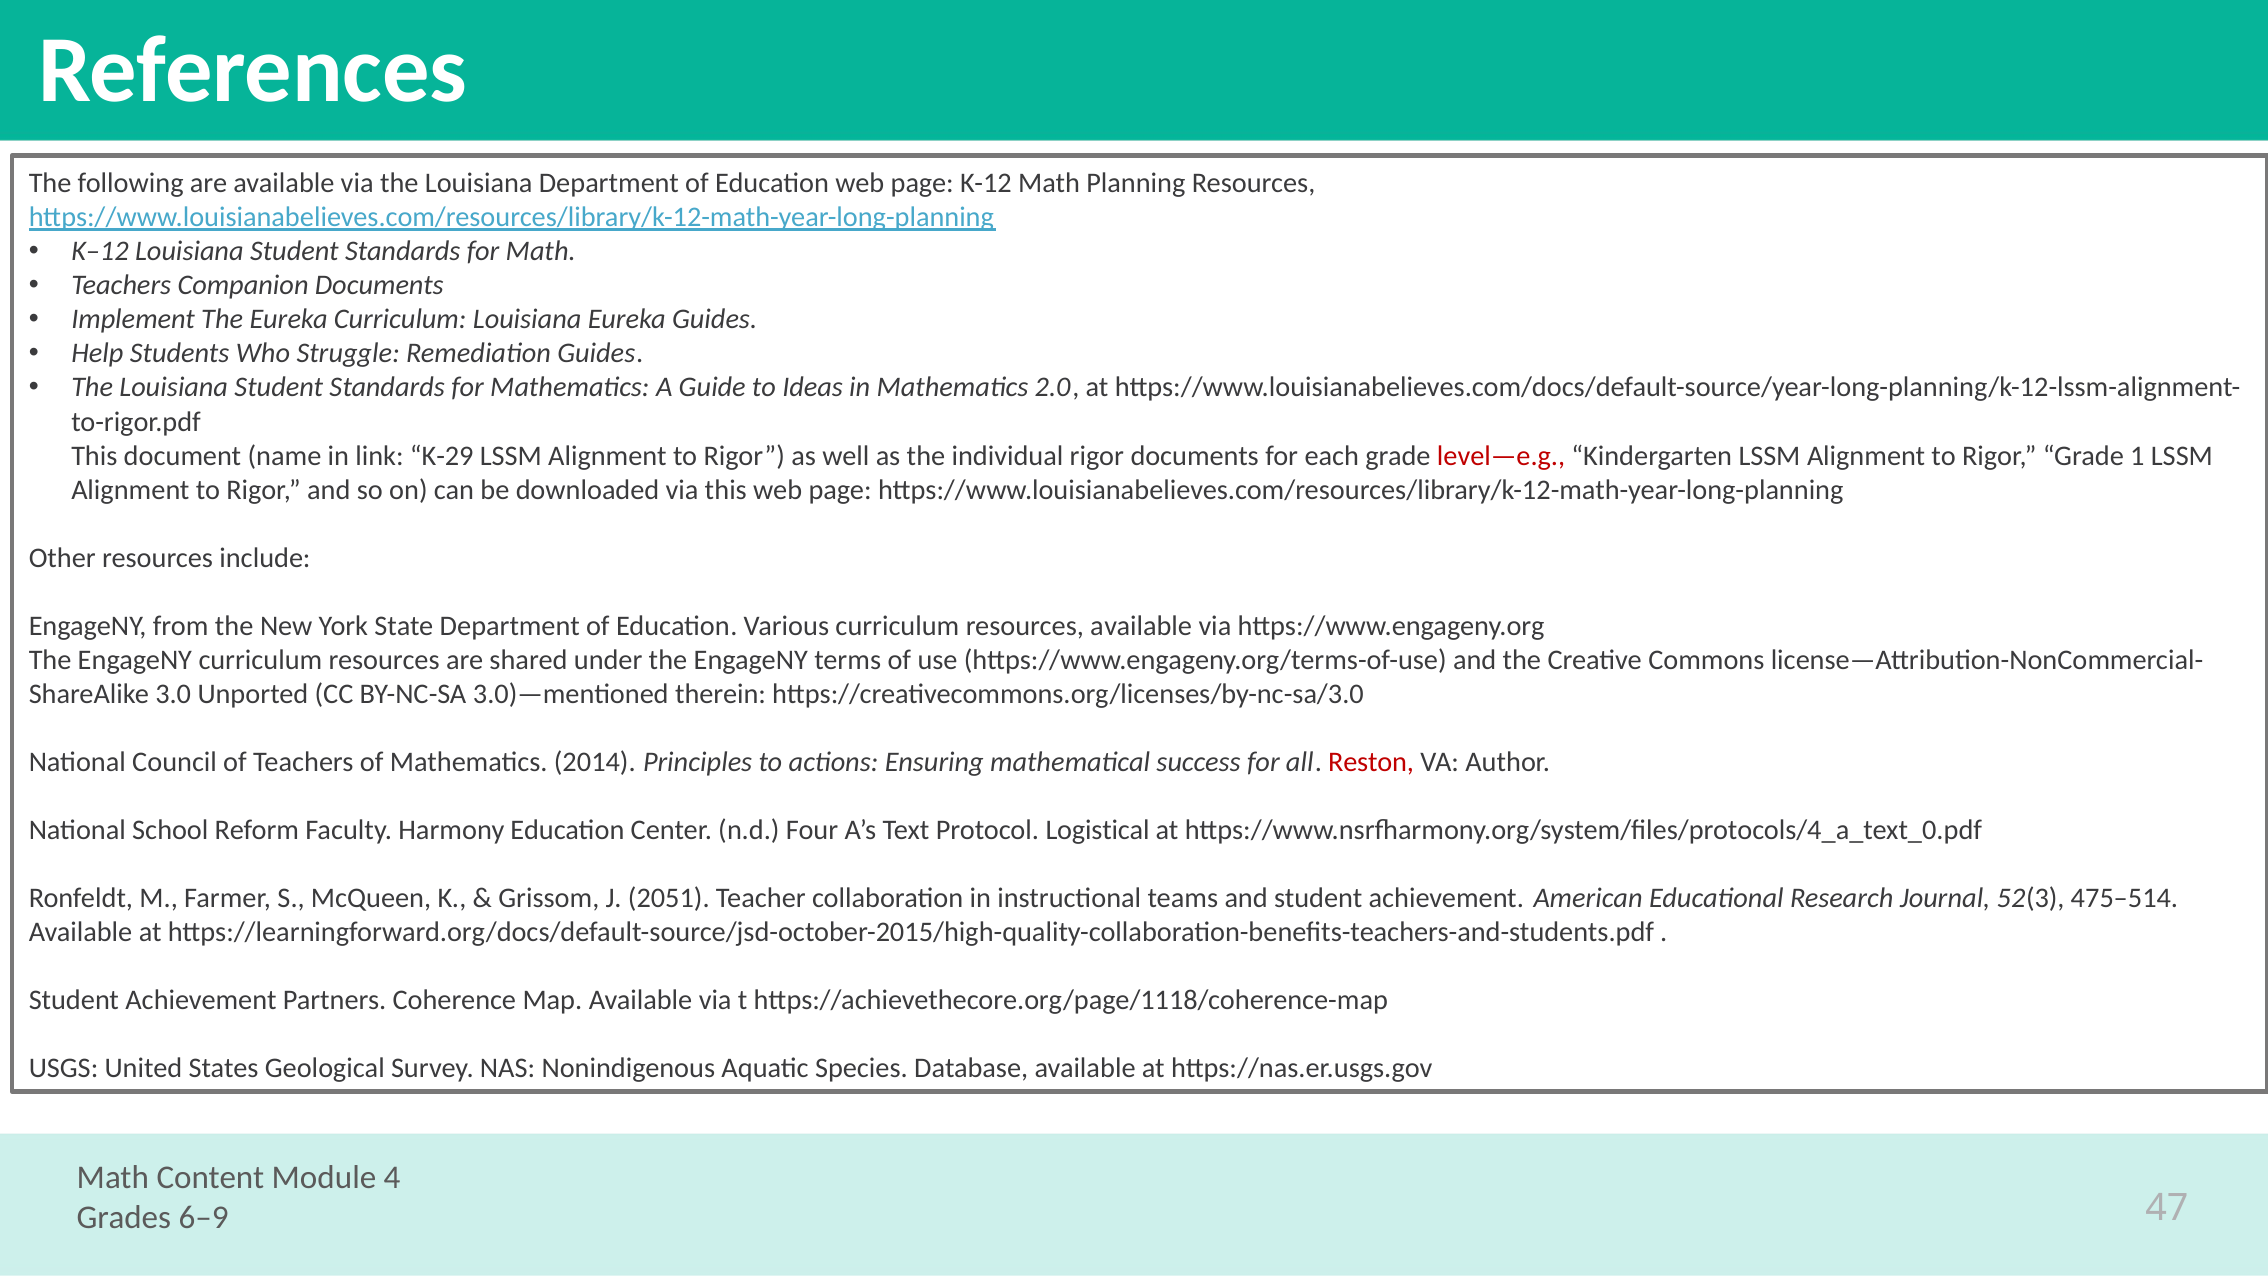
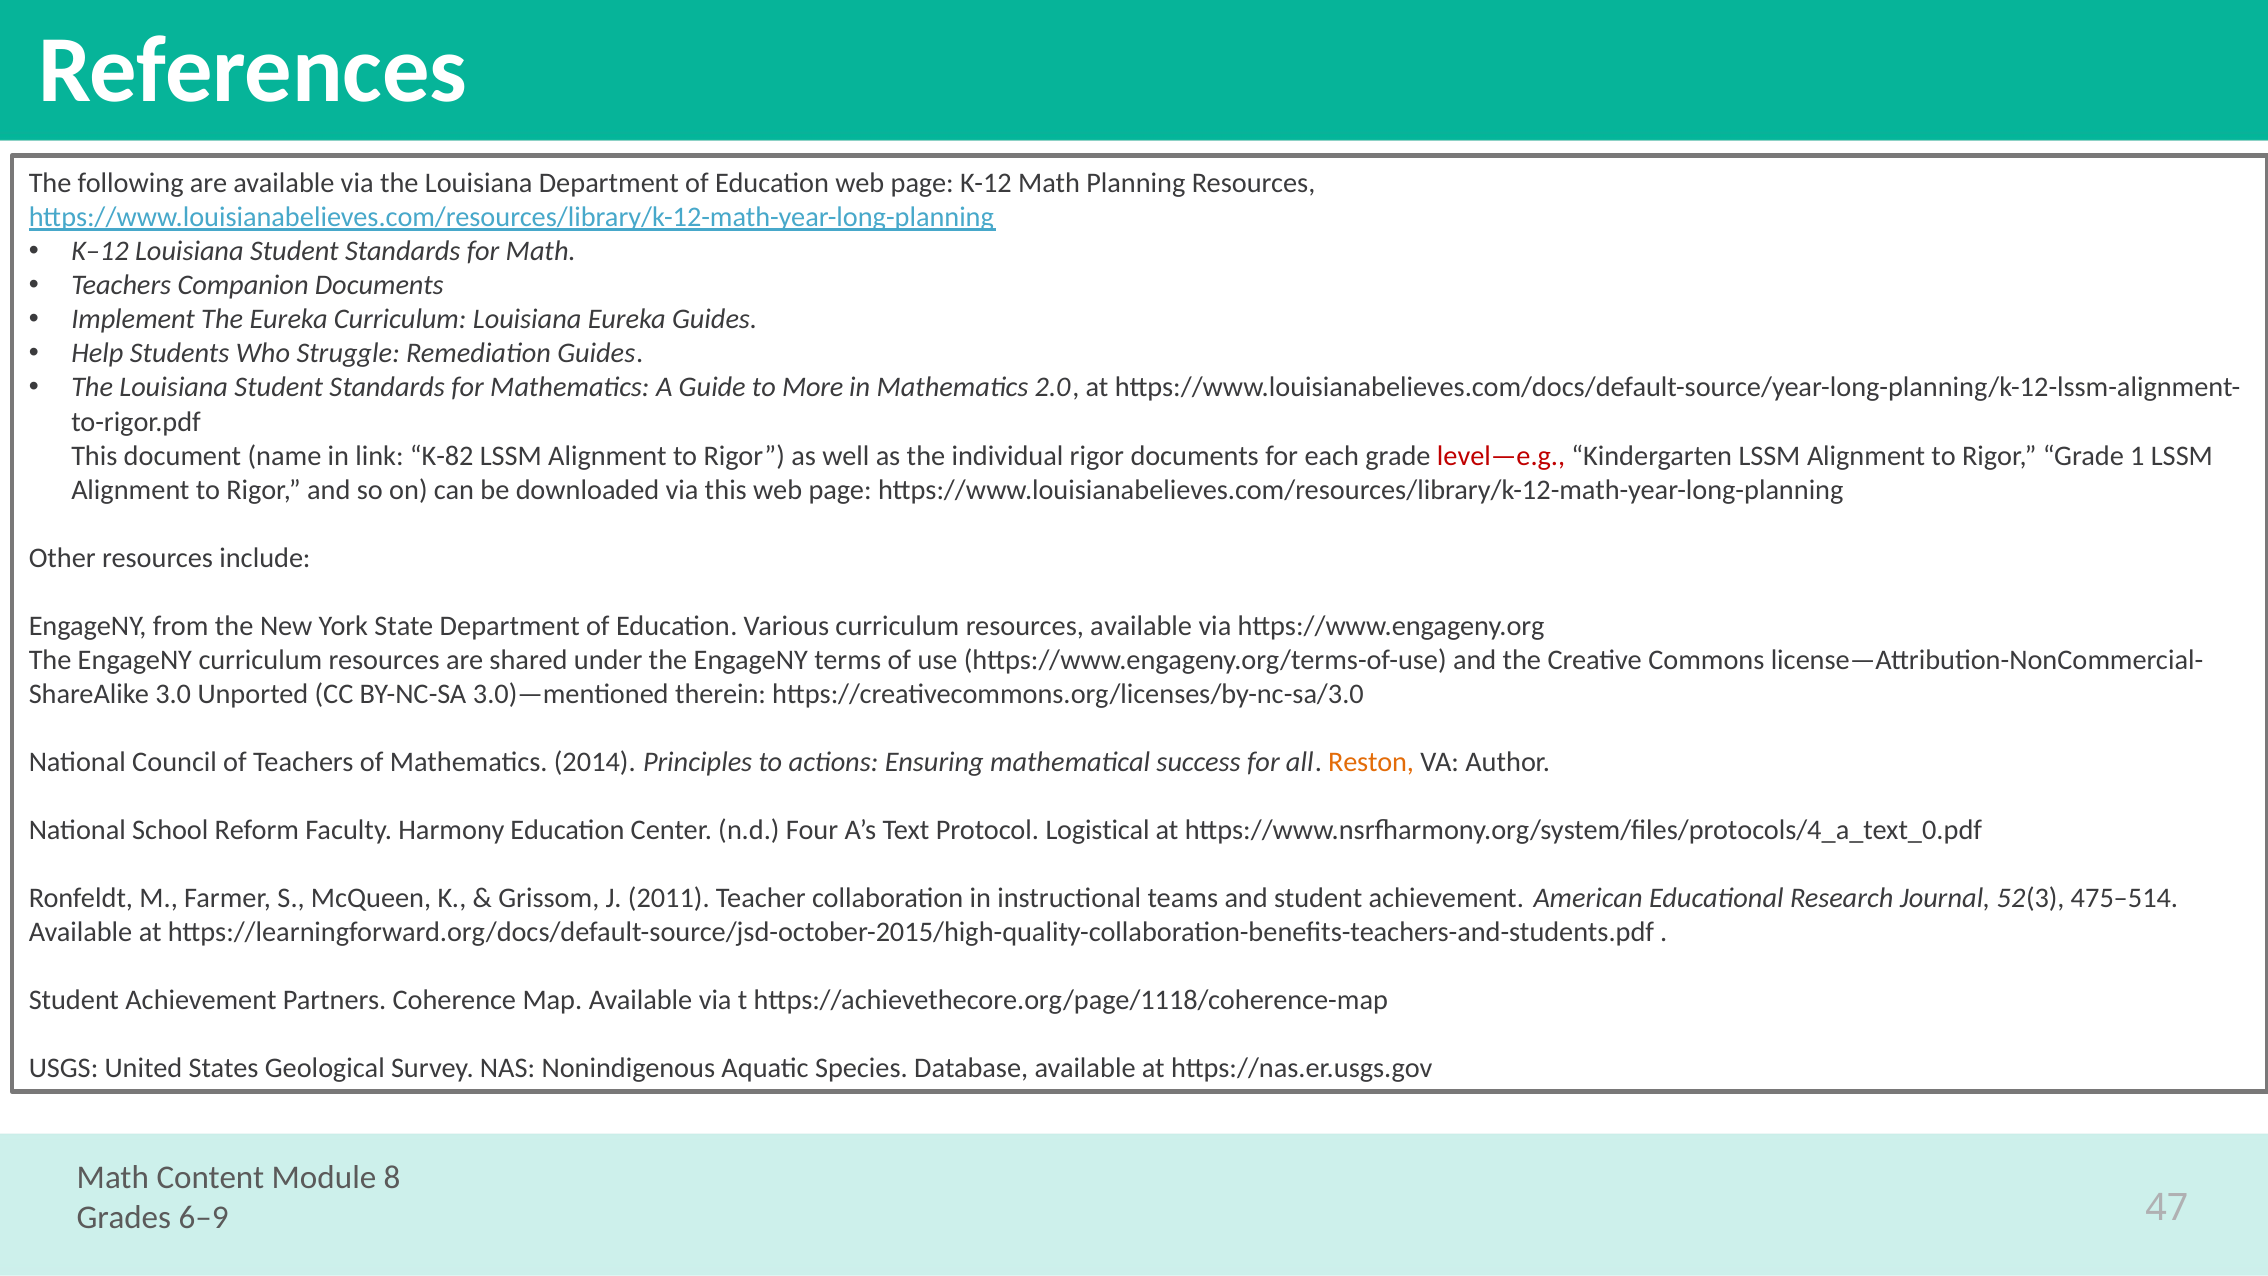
Ideas: Ideas -> More (813, 388)
K-29: K-29 -> K-82 (442, 456)
Reston colour: red -> orange (1371, 762)
2051: 2051 -> 2011 (669, 898)
4: 4 -> 8 (392, 1177)
